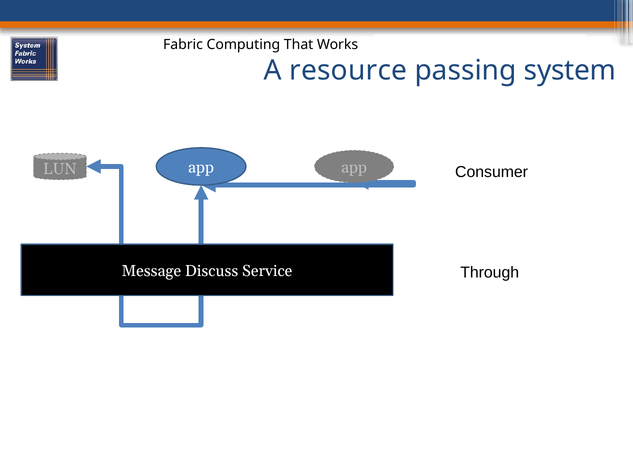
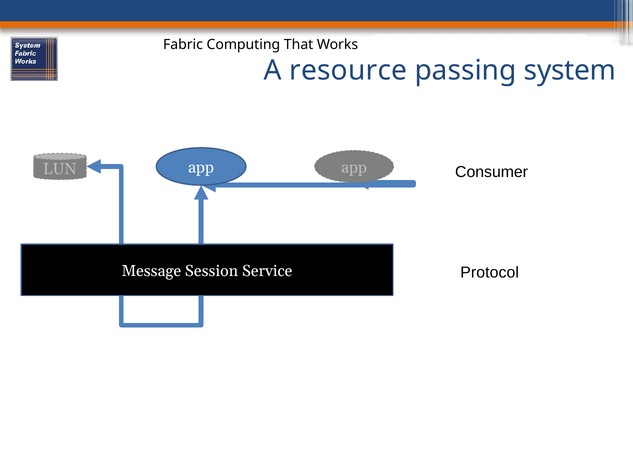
Through: Through -> Protocol (490, 272)
Discuss: Discuss -> Session (212, 271)
